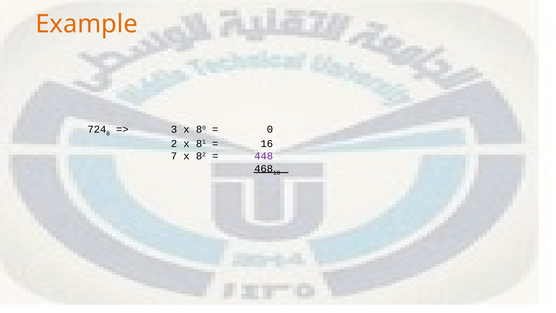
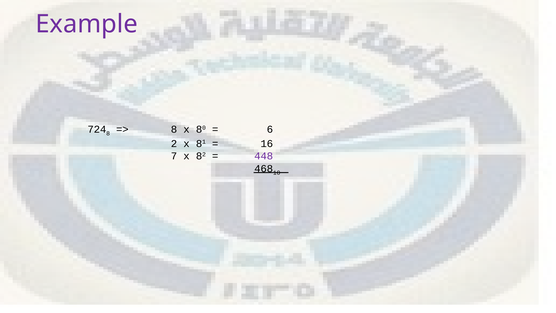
Example colour: orange -> purple (87, 24)
3: 3 -> 8 (174, 129)
0: 0 -> 6 (270, 129)
